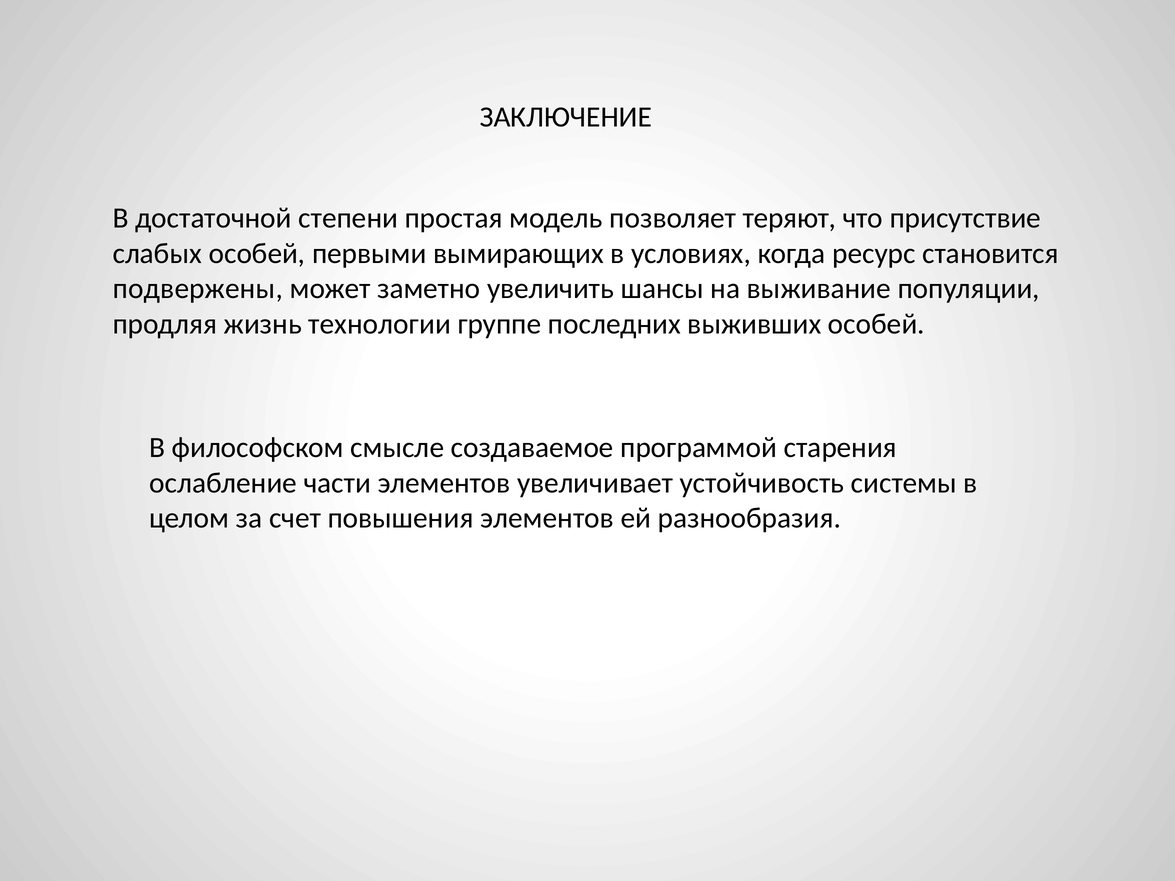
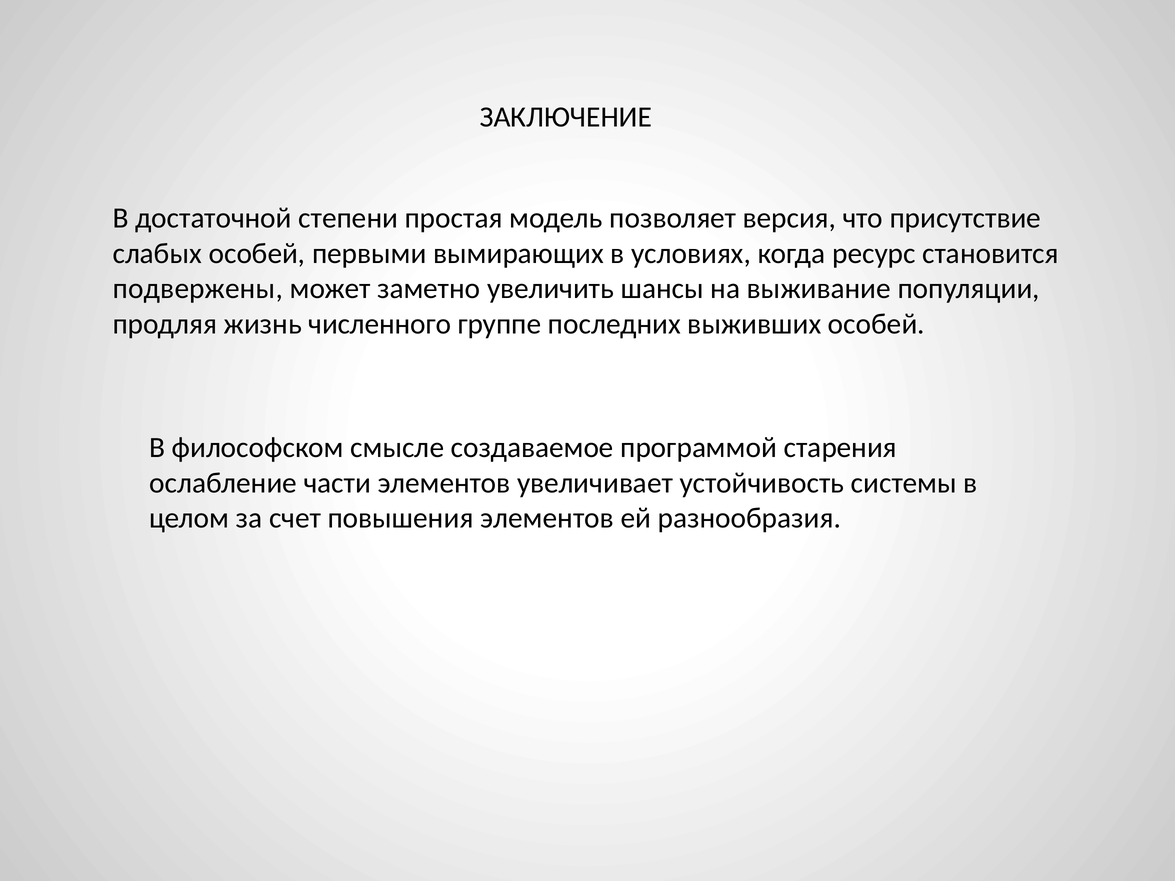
теряют: теряют -> версия (789, 218)
технологии: технологии -> численного (380, 324)
